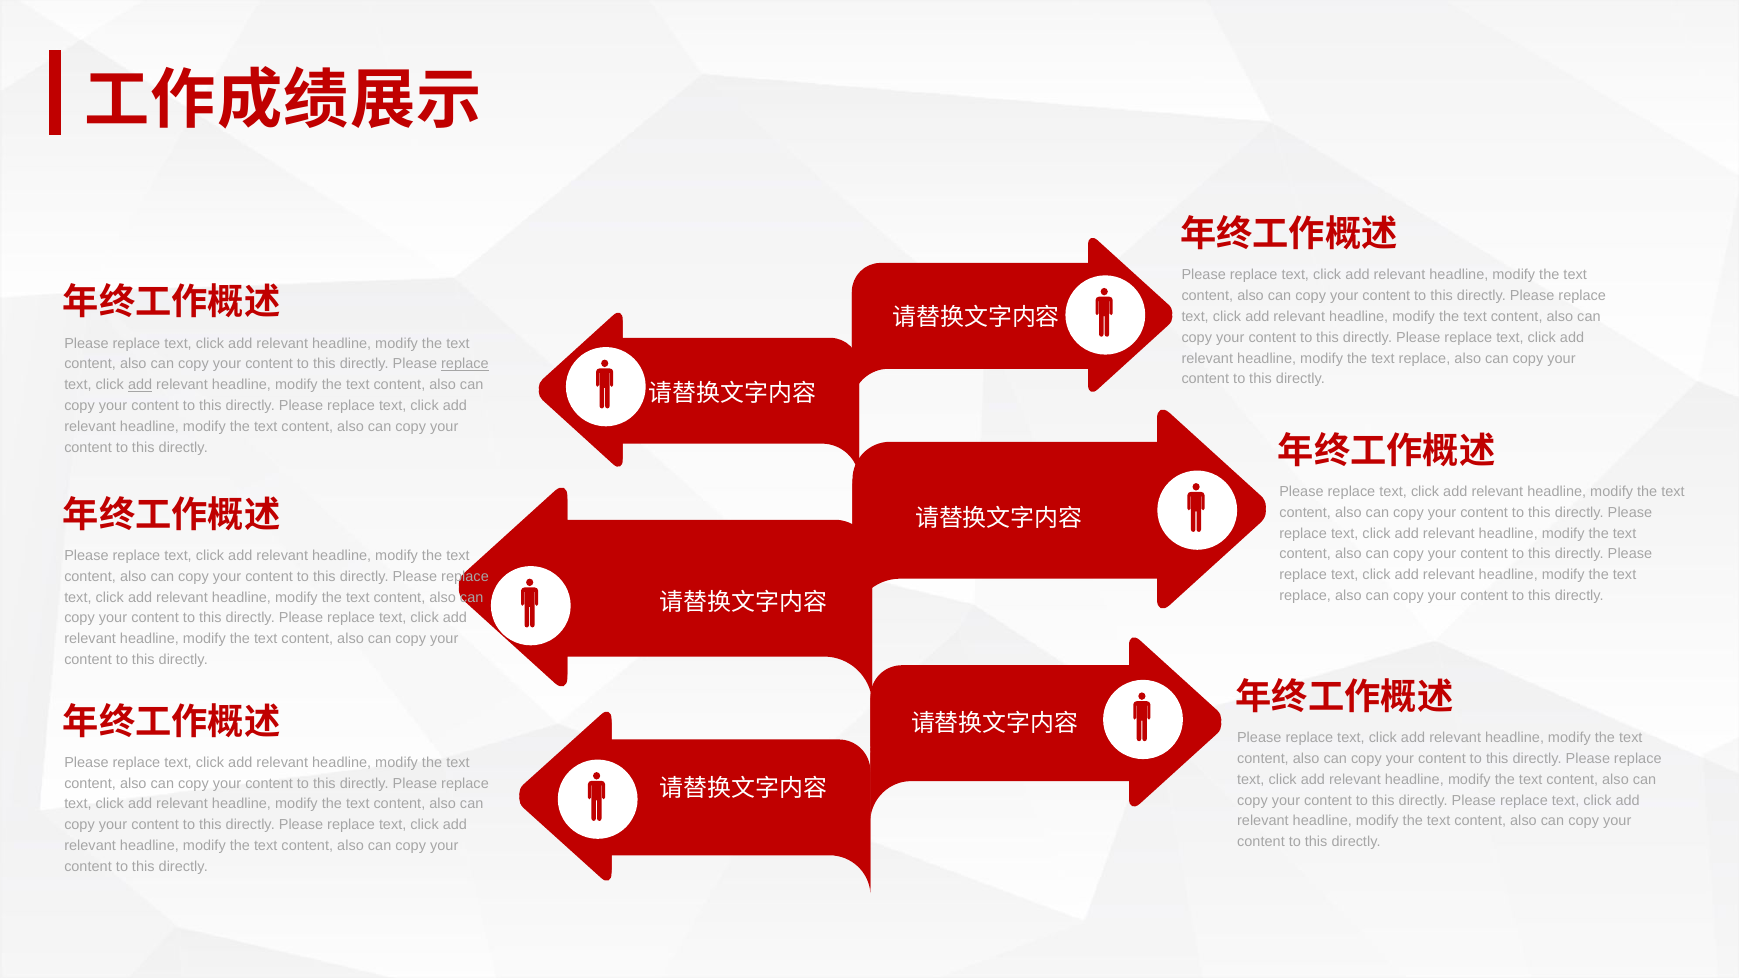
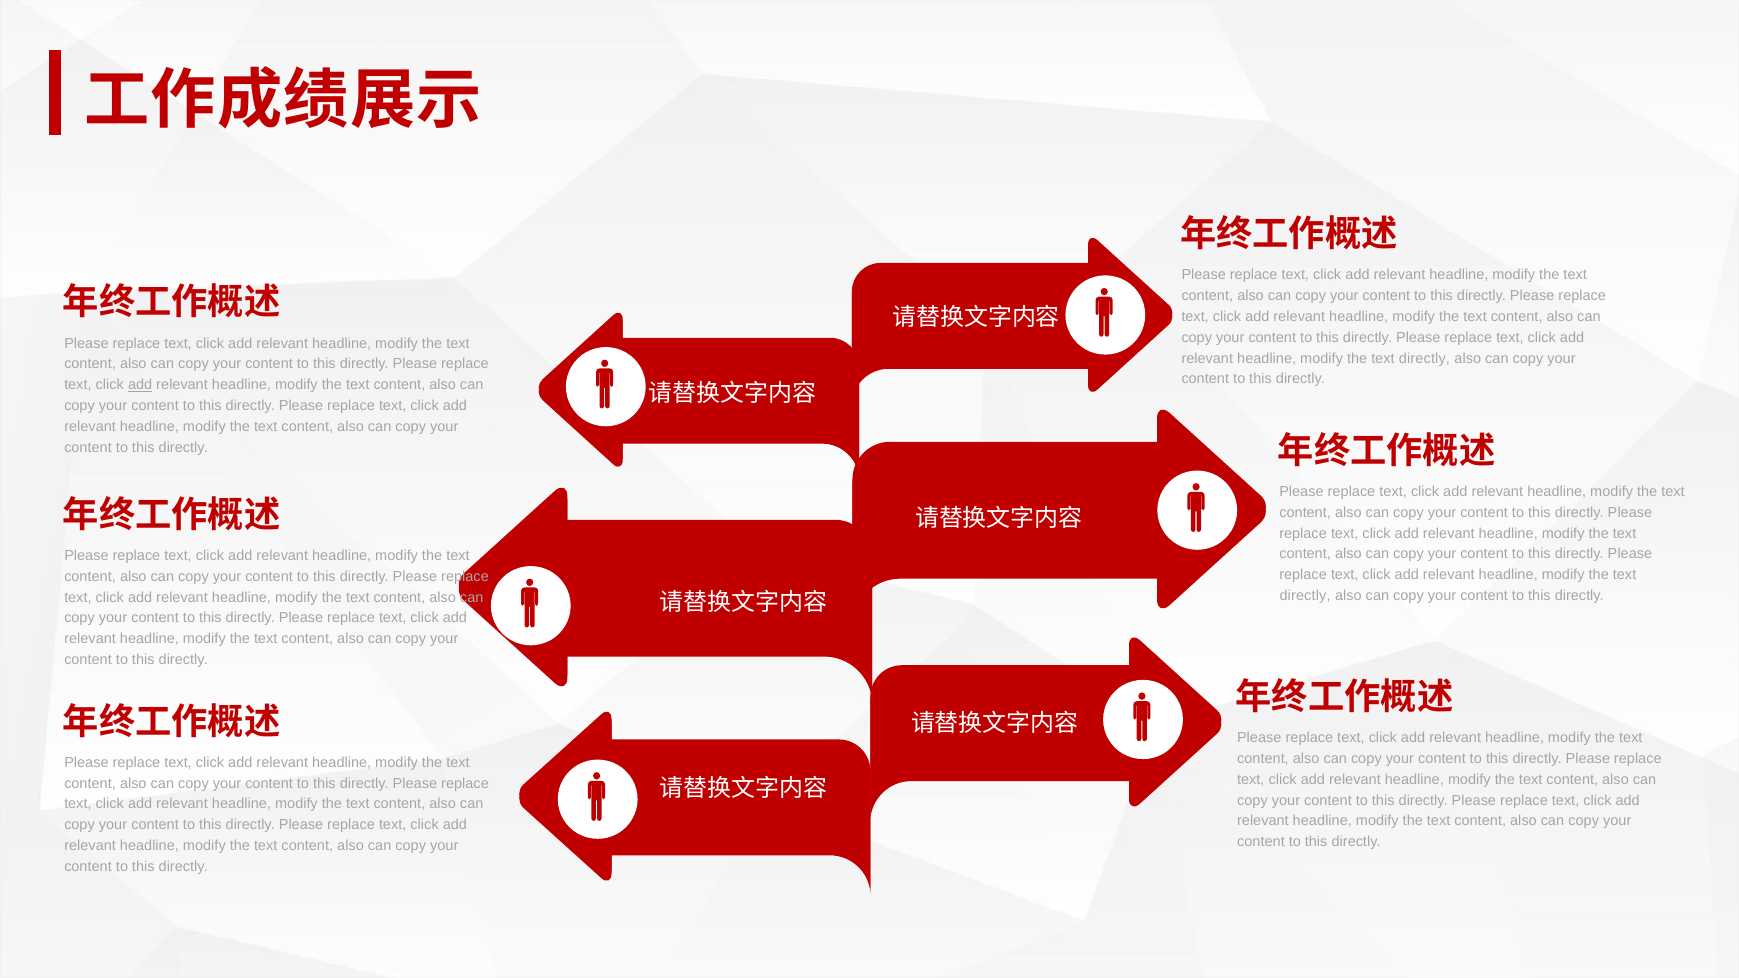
replace: replace -> directly (1424, 358)
replace underline: present -> none (465, 364)
replace: replace -> directly (1305, 596)
